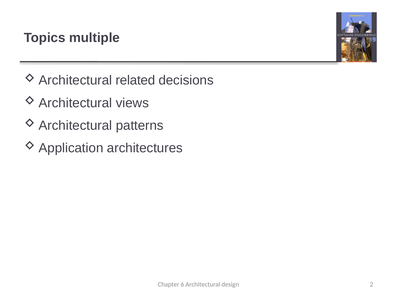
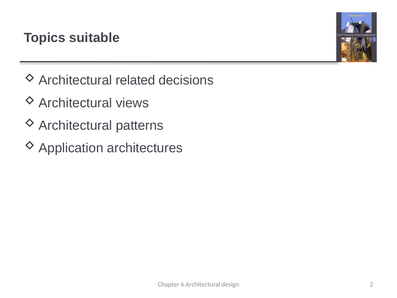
multiple: multiple -> suitable (94, 38)
